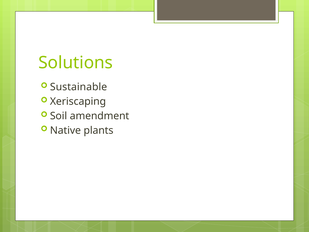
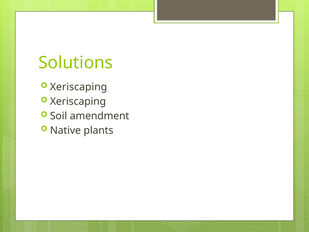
Sustainable: Sustainable -> Xeriscaping (79, 87)
